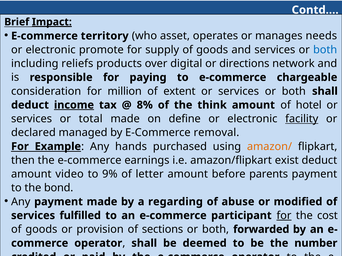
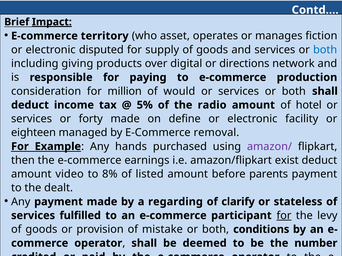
needs: needs -> fiction (321, 36)
promote: promote -> disputed (101, 50)
reliefs: reliefs -> giving (77, 64)
chargeable: chargeable -> production (307, 77)
extent: extent -> would (179, 91)
income underline: present -> none (74, 105)
8%: 8% -> 5% (145, 105)
think: think -> radio (212, 105)
total: total -> forty (91, 119)
facility underline: present -> none (302, 119)
declared: declared -> eighteen (33, 133)
amazon/ colour: orange -> purple (269, 147)
9%: 9% -> 8% (110, 174)
letter: letter -> listed (150, 174)
bond: bond -> dealt (59, 188)
abuse: abuse -> clarify (238, 202)
modified: modified -> stateless (298, 202)
cost: cost -> levy (327, 216)
sections: sections -> mistake (162, 230)
forwarded: forwarded -> conditions (261, 230)
